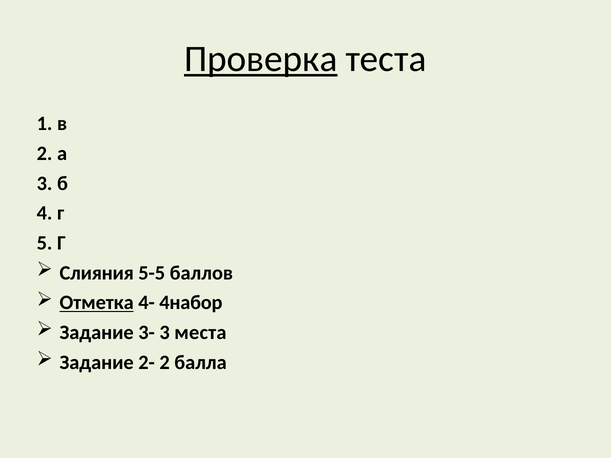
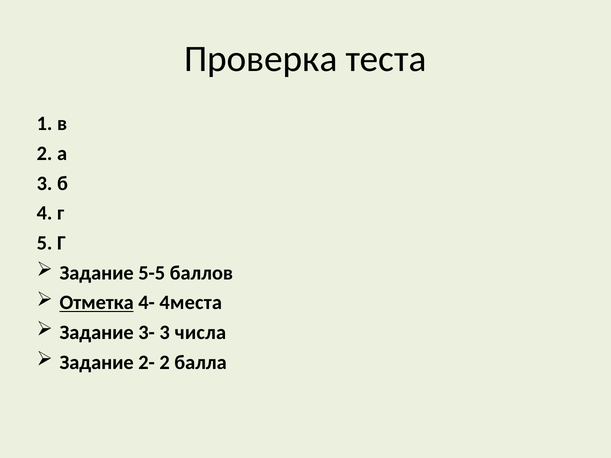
Проверка underline: present -> none (261, 59)
Слияния: Слияния -> Задание (97, 273)
4набор: 4набор -> 4места (191, 303)
места: места -> числа (200, 333)
